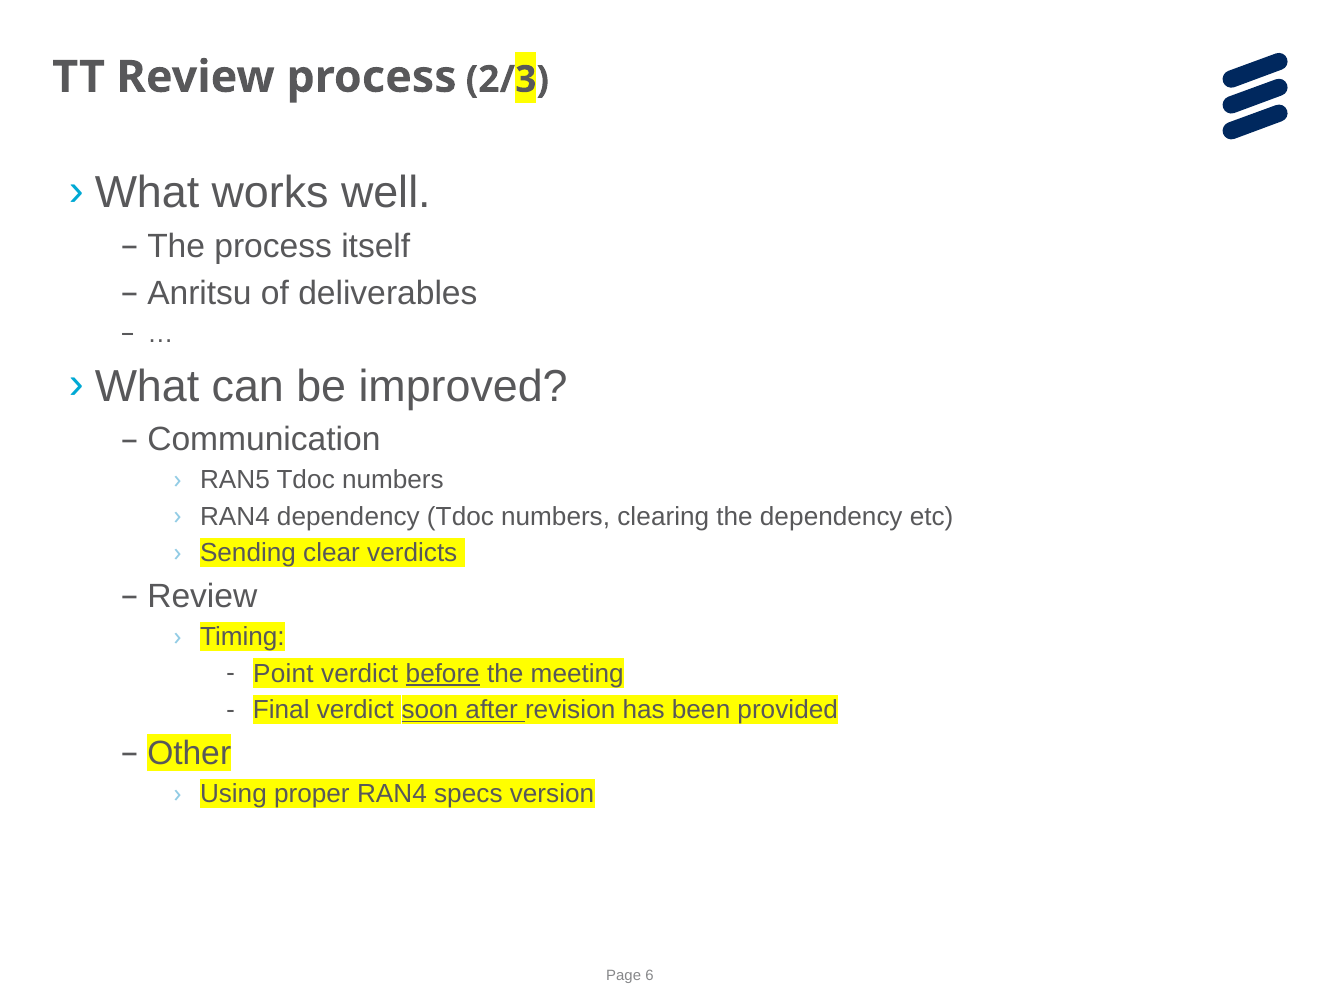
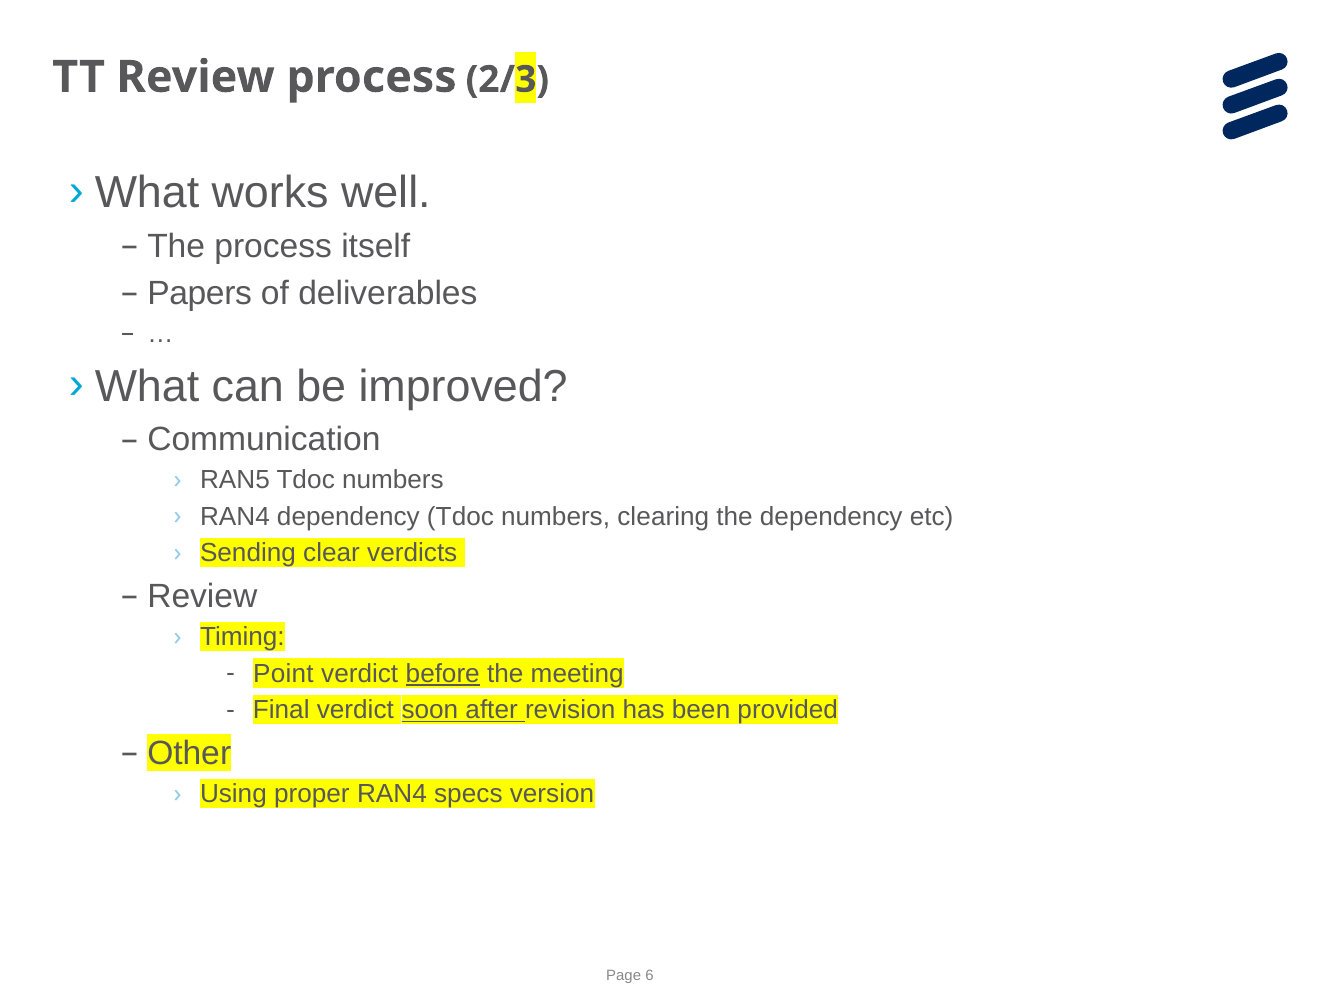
Anritsu: Anritsu -> Papers (200, 293)
